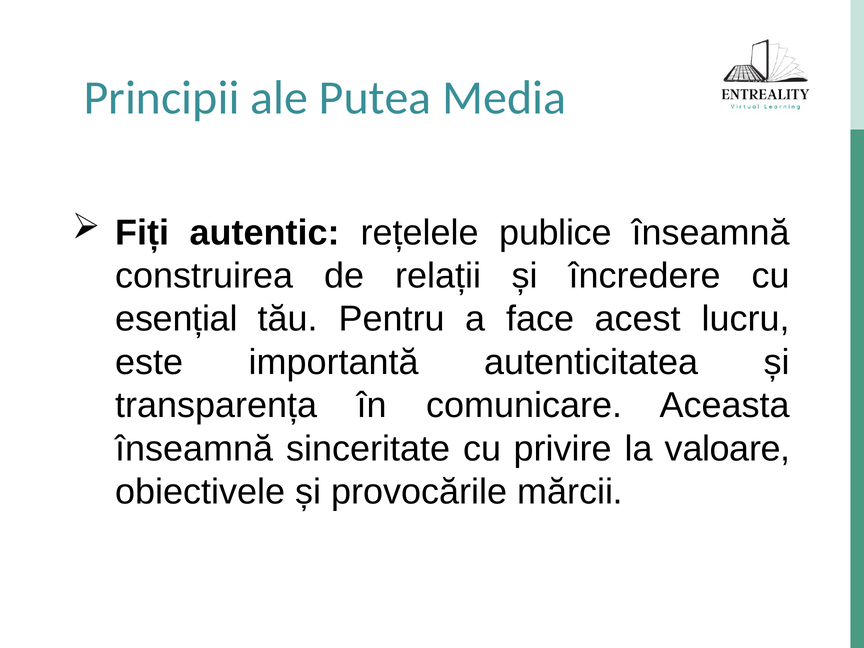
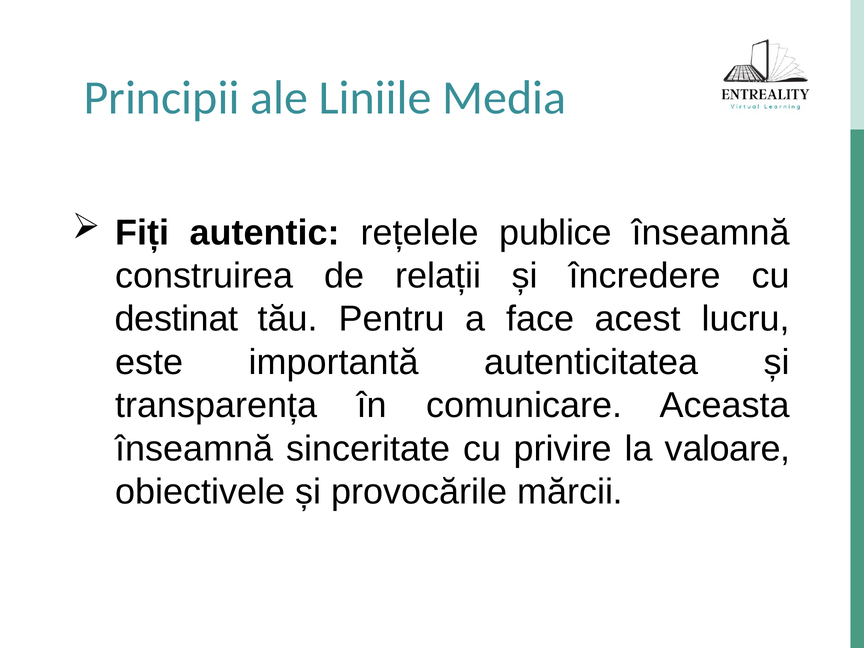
Putea: Putea -> Liniile (375, 98)
esențial: esențial -> destinat (176, 319)
